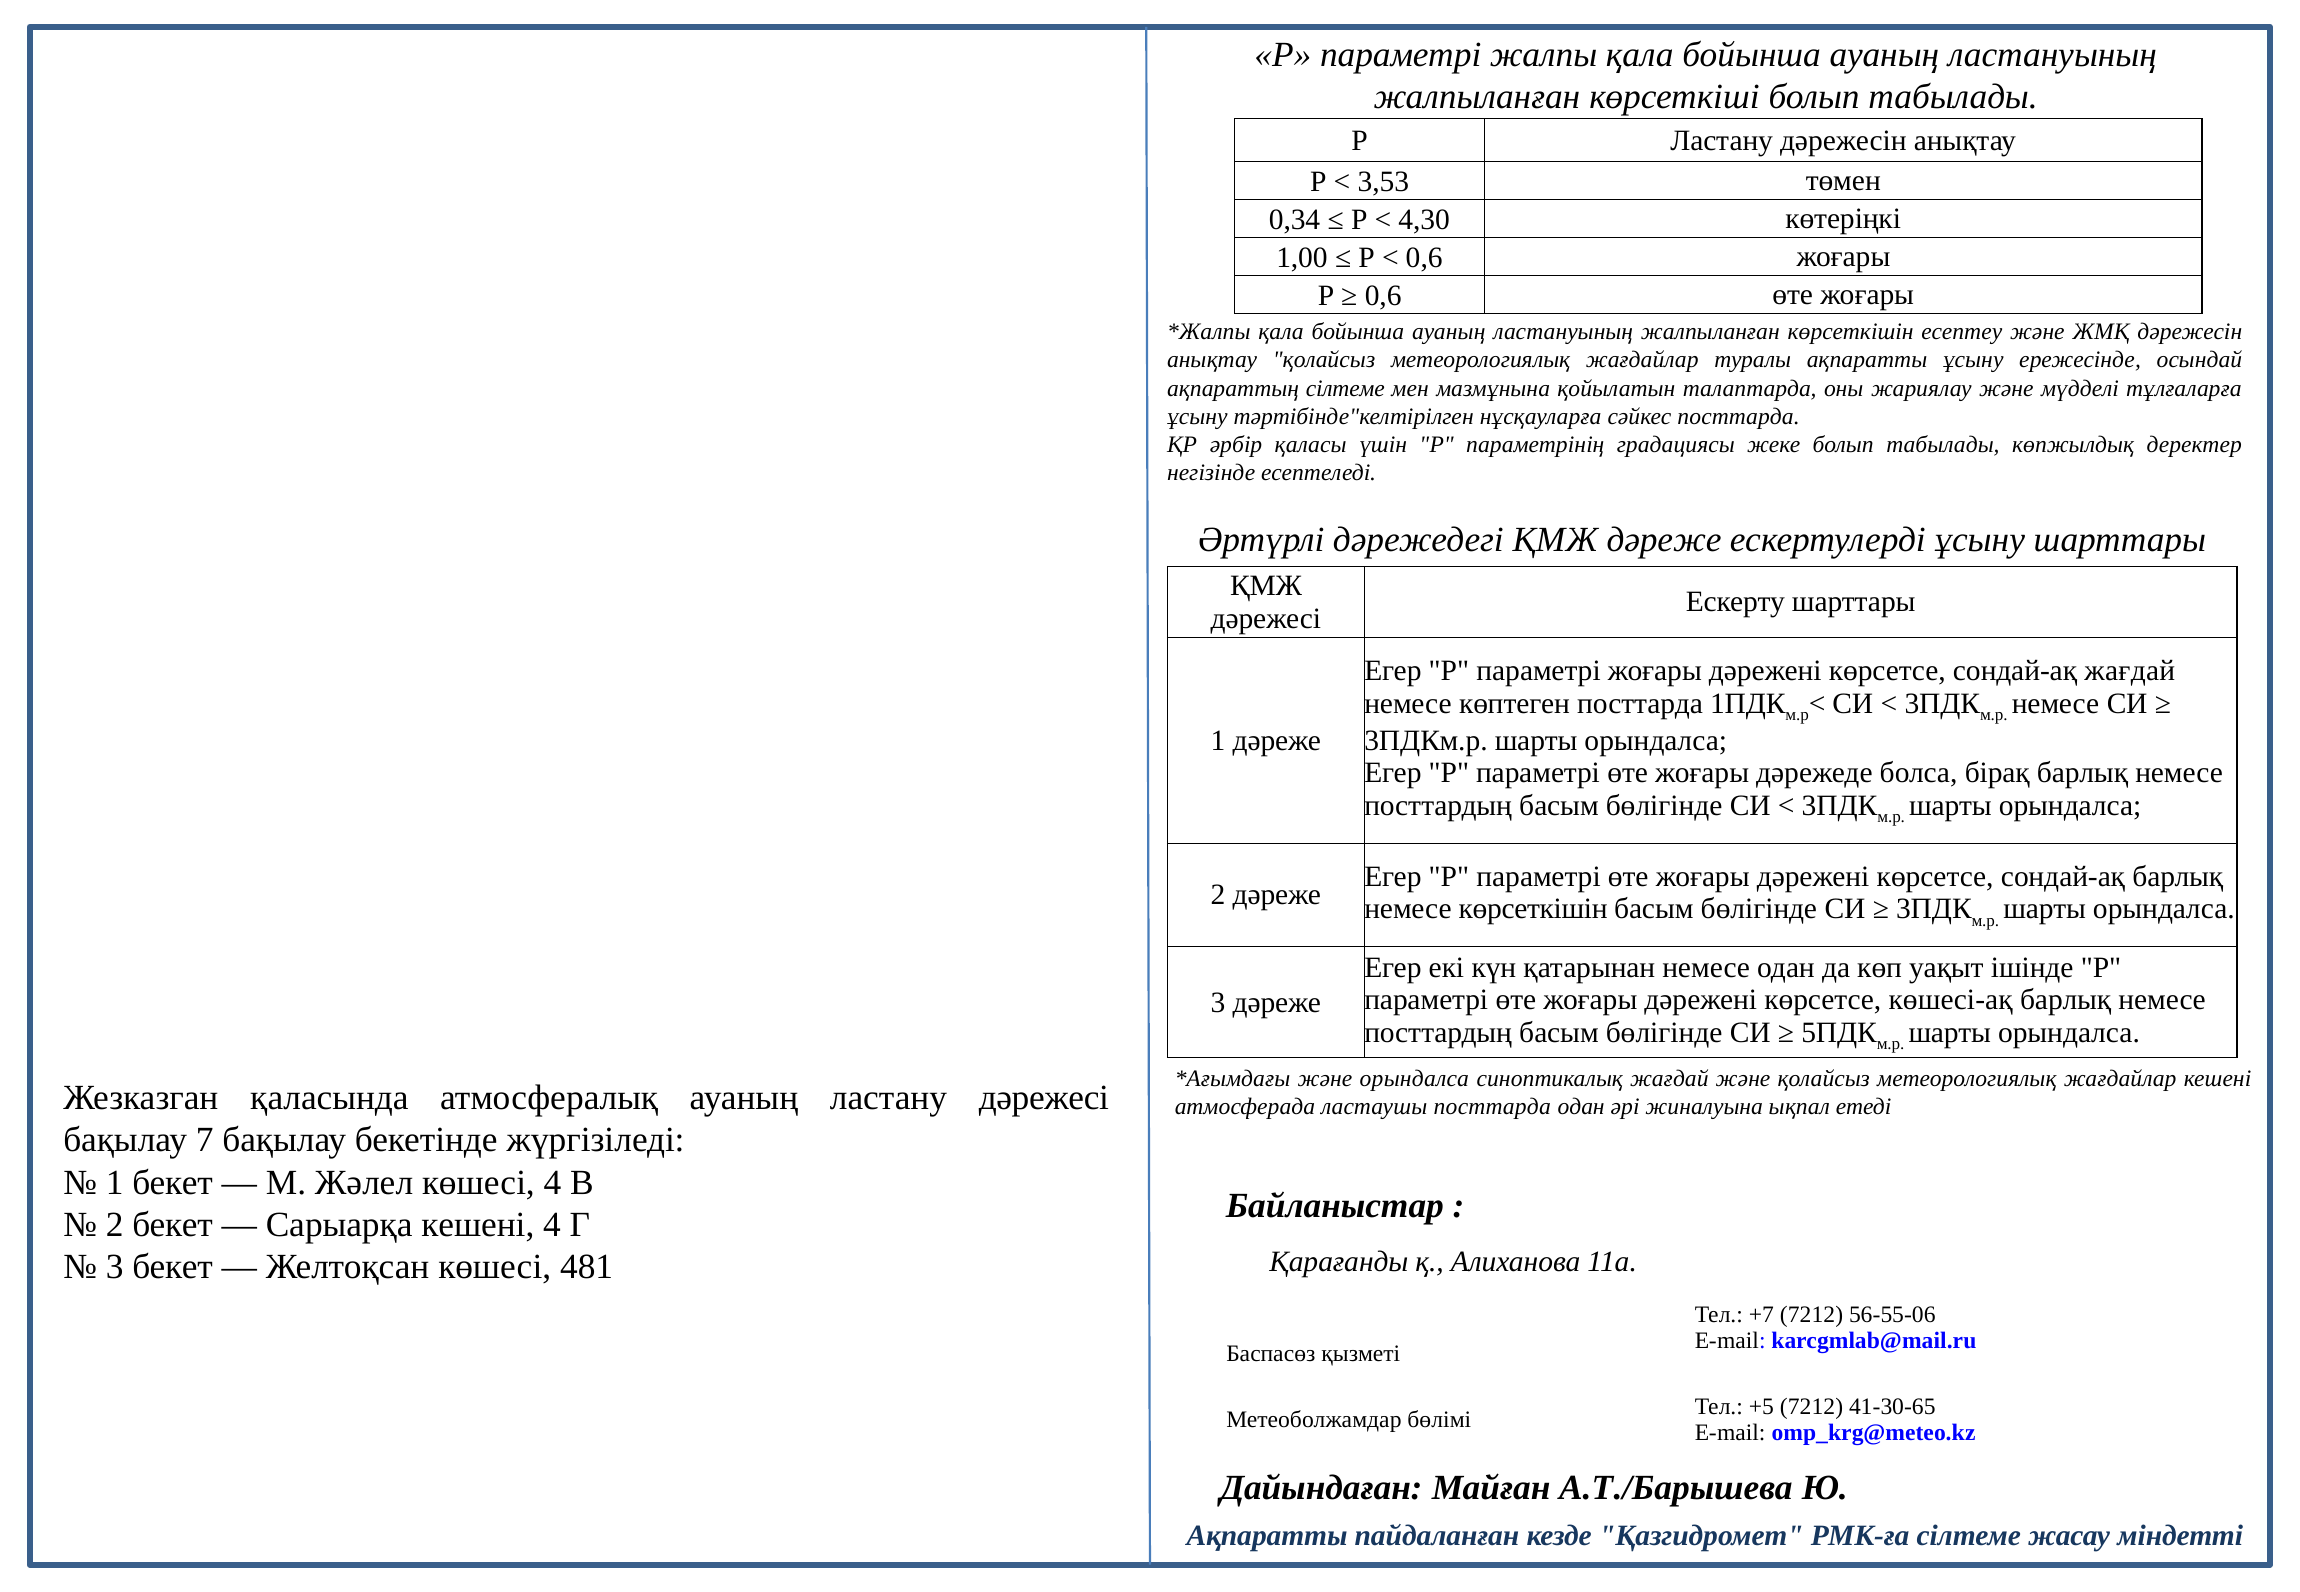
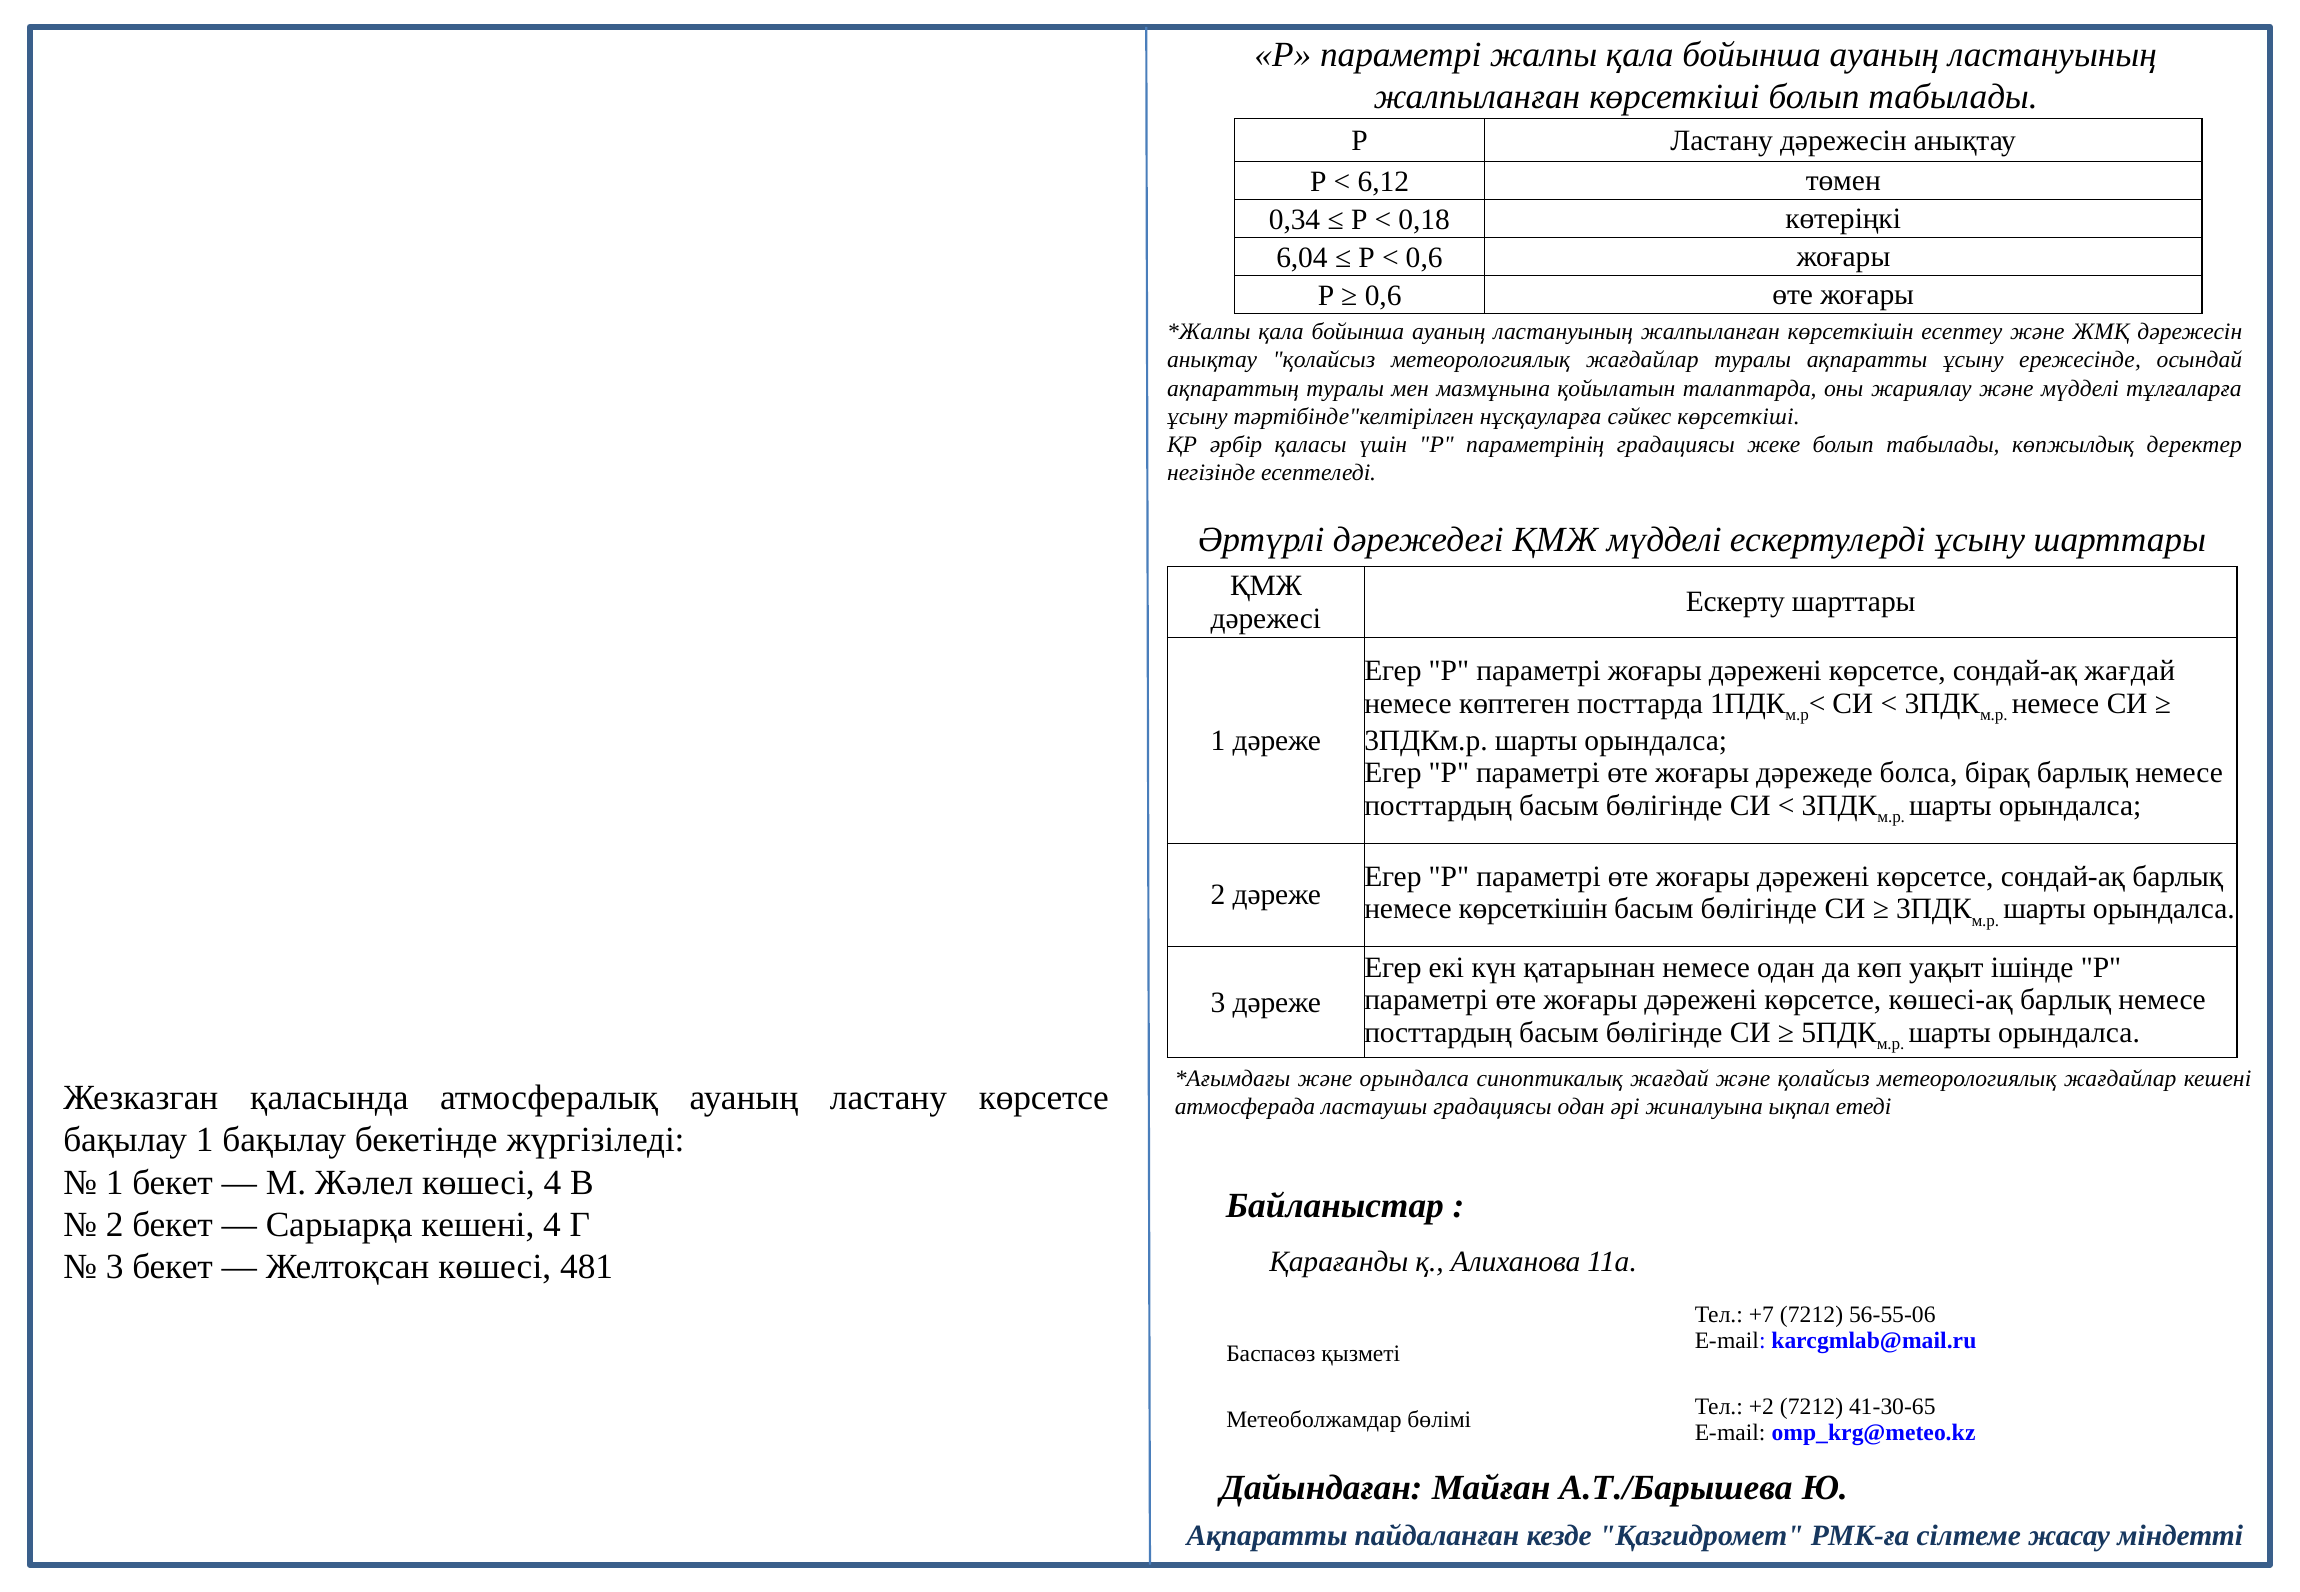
3,53: 3,53 -> 6,12 (1383, 182)
4,30: 4,30 -> 0,18 (1424, 220)
1,00: 1,00 -> 6,04 (1302, 258)
ақпараттың сілтеме: сілтеме -> туралы (1345, 388)
сәйкес посттарда: посттарда -> көрсеткіші (1739, 417)
ҚМЖ дәреже: дәреже -> мүдделі (1664, 540)
ластану дәрежесі: дәрежесі -> көрсетсе (1044, 1098)
ластаушы посттарда: посттарда -> градациясы (1492, 1107)
бақылау 7: 7 -> 1 (205, 1140)
+5: +5 -> +2 (1761, 1407)
